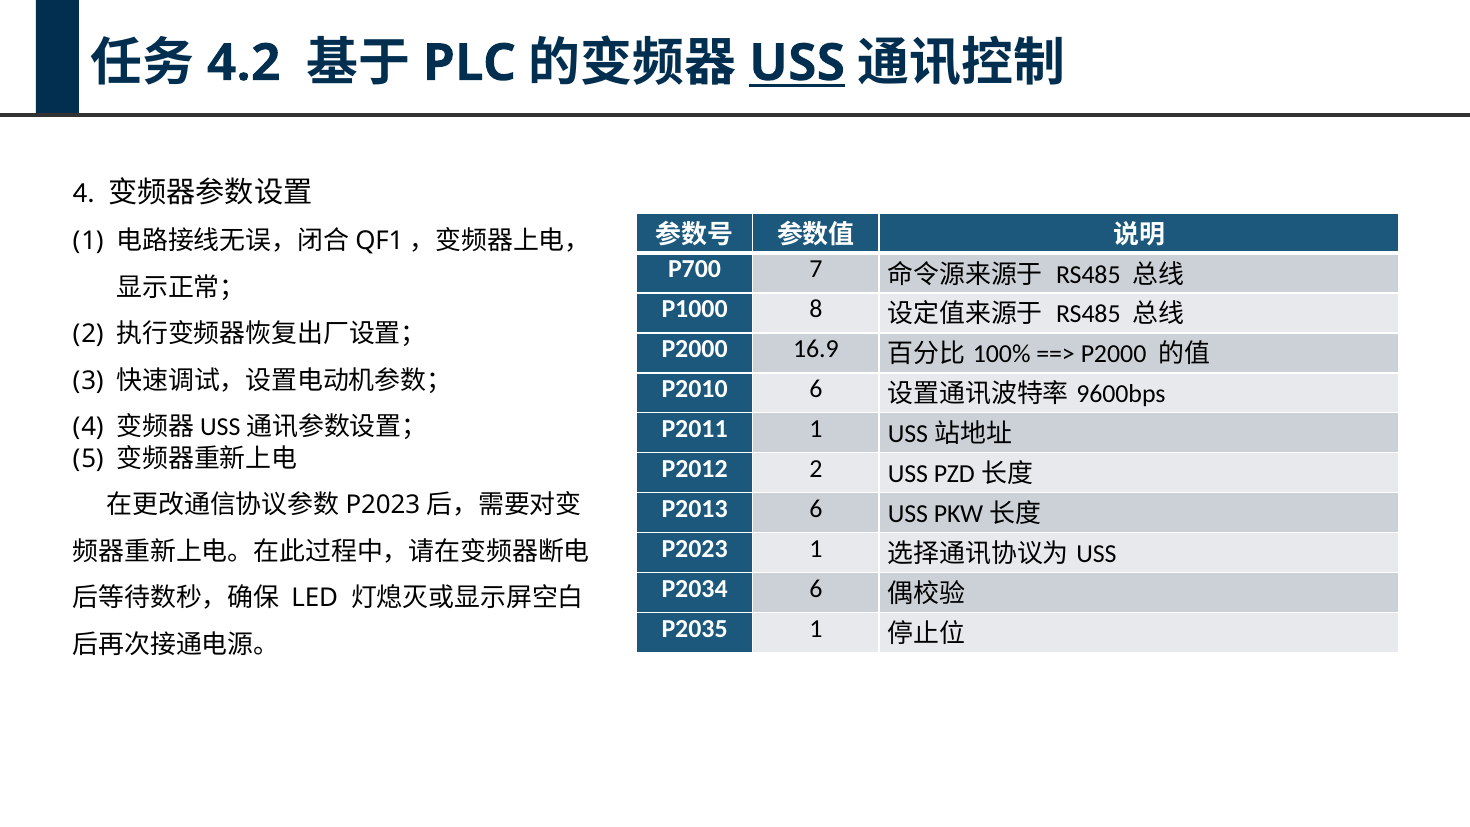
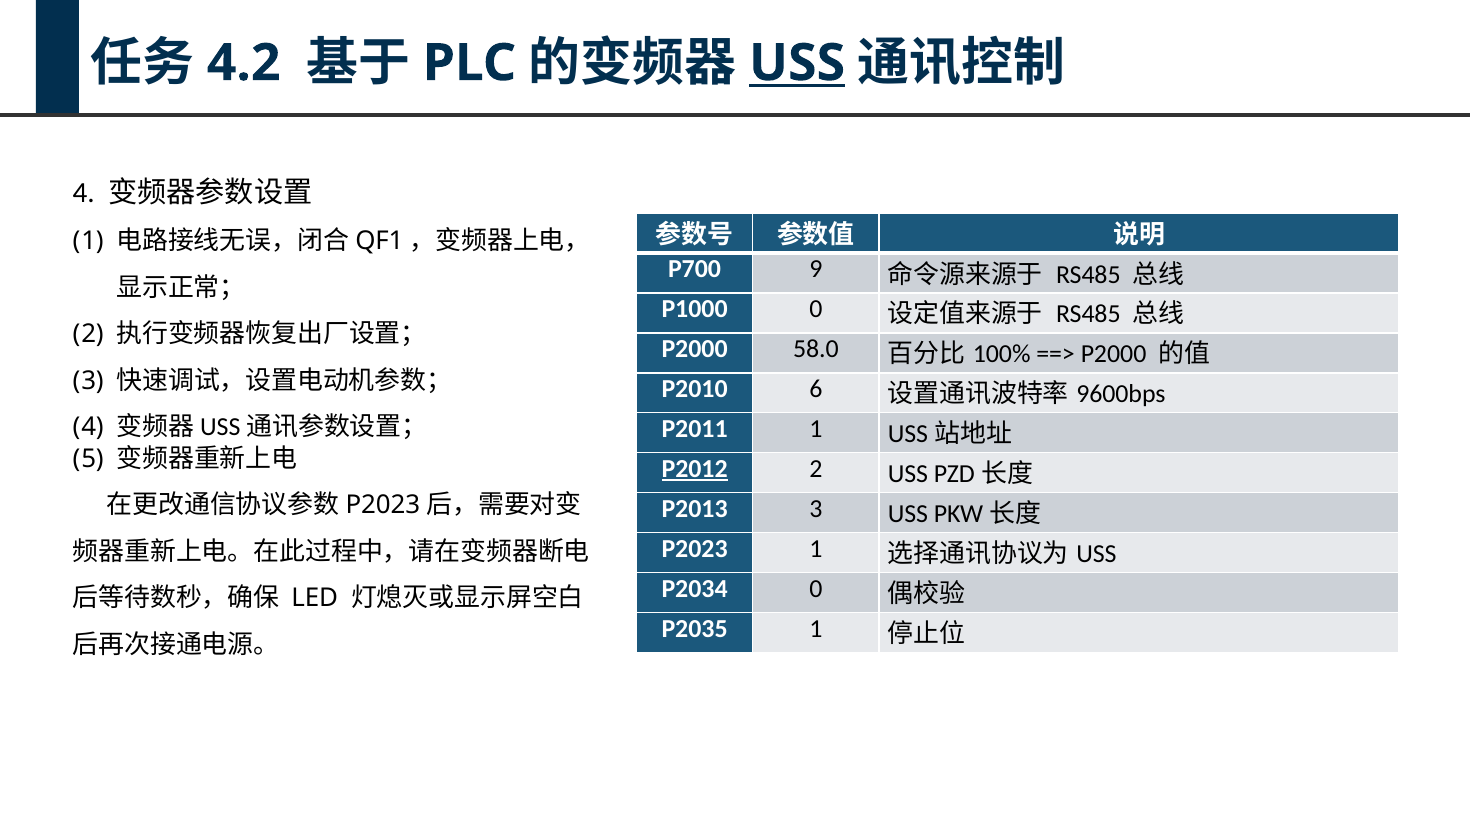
7: 7 -> 9 (816, 269)
P1000 8: 8 -> 0 (816, 309)
16.9: 16.9 -> 58.0 (816, 349)
P2012 underline: none -> present (695, 469)
P2013 6: 6 -> 3 (816, 509)
P2034 6: 6 -> 0 (816, 588)
